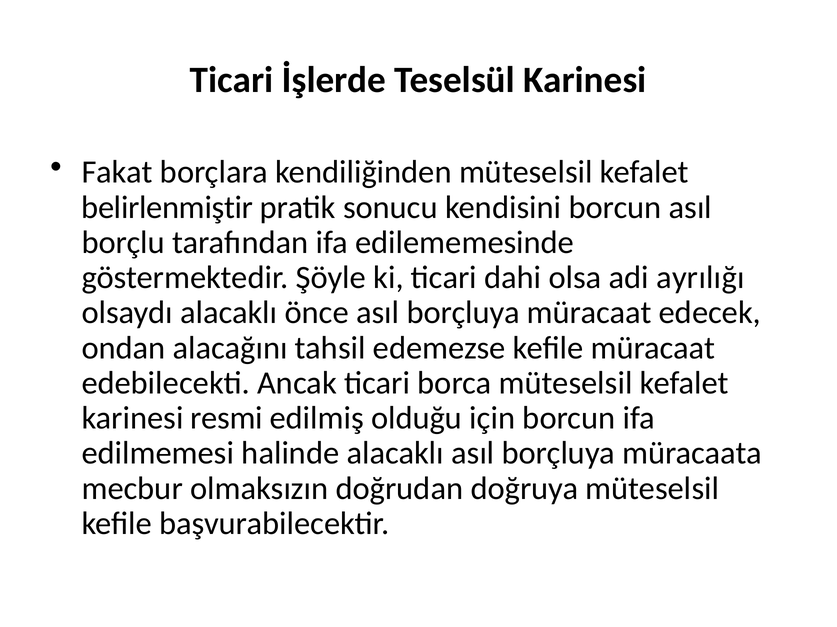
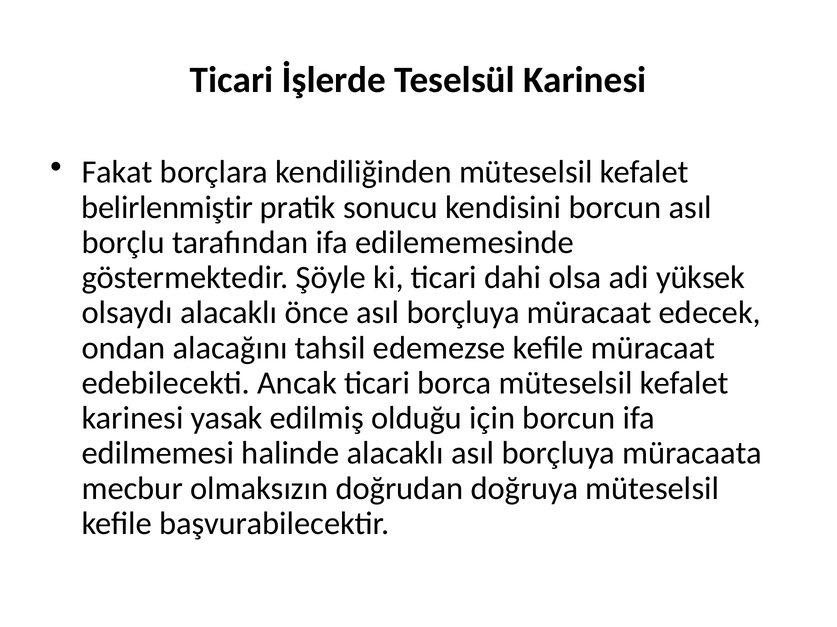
ayrılığı: ayrılığı -> yüksek (701, 278)
resmi: resmi -> yasak (227, 419)
